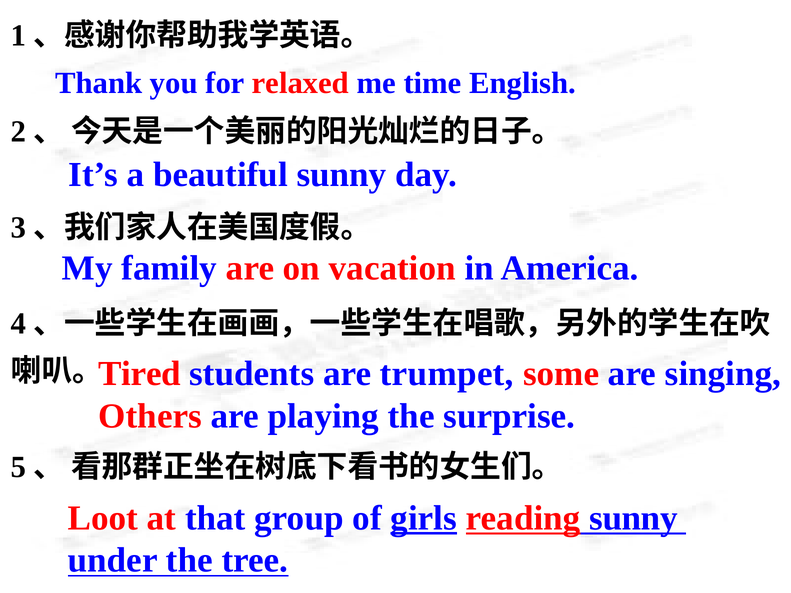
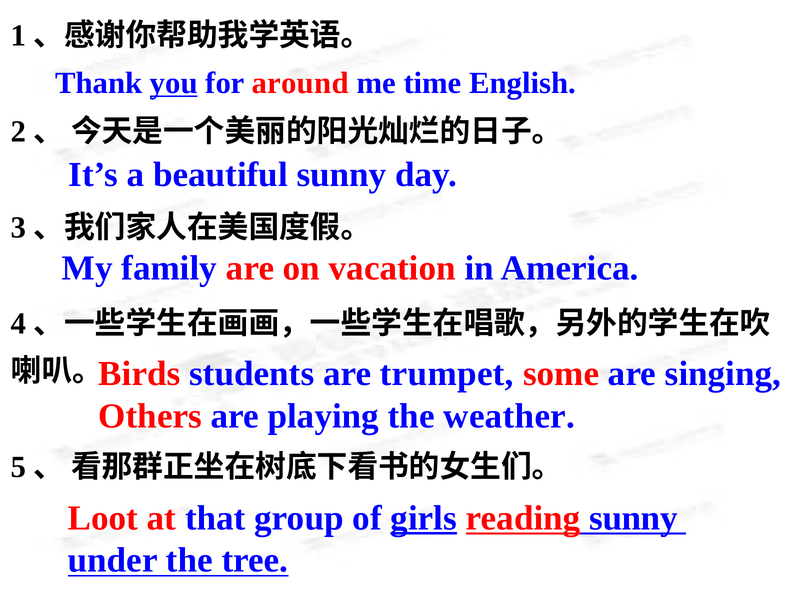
you underline: none -> present (174, 83)
relaxed: relaxed -> around (300, 83)
Tired: Tired -> Birds (139, 374)
surprise: surprise -> weather (509, 416)
